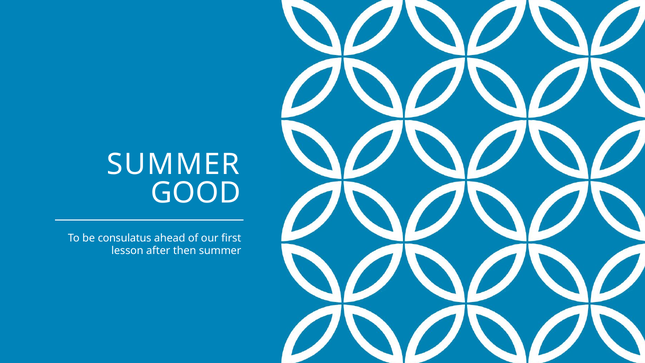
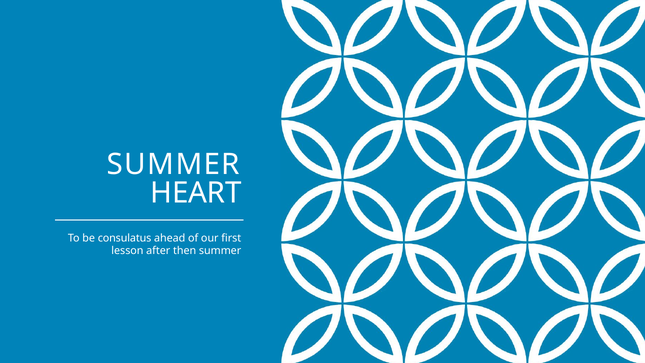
GOOD: GOOD -> HEART (196, 193)
